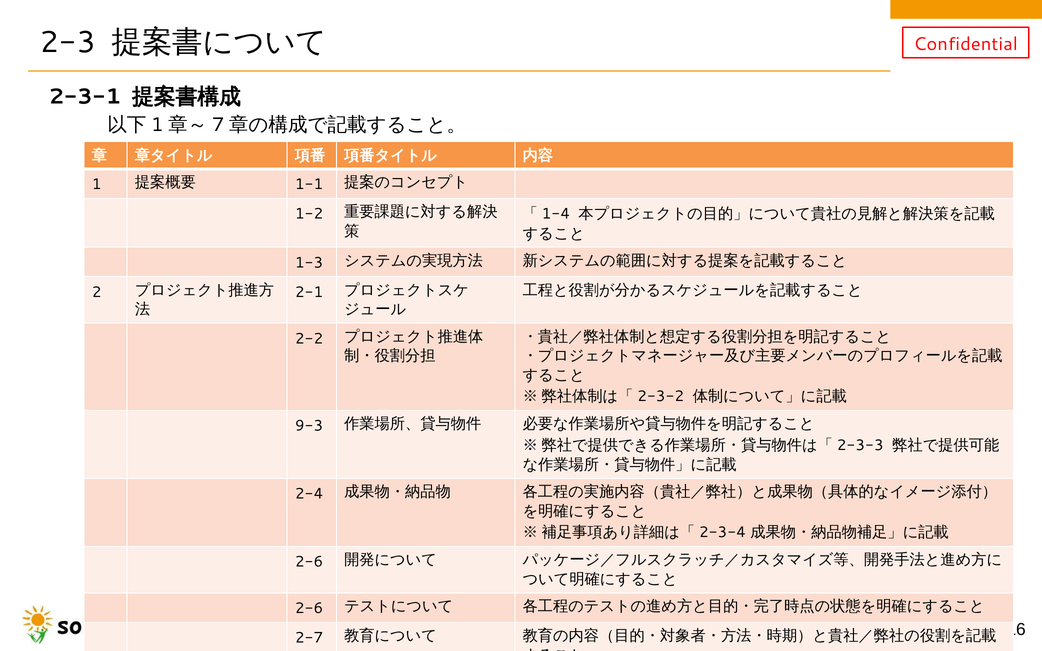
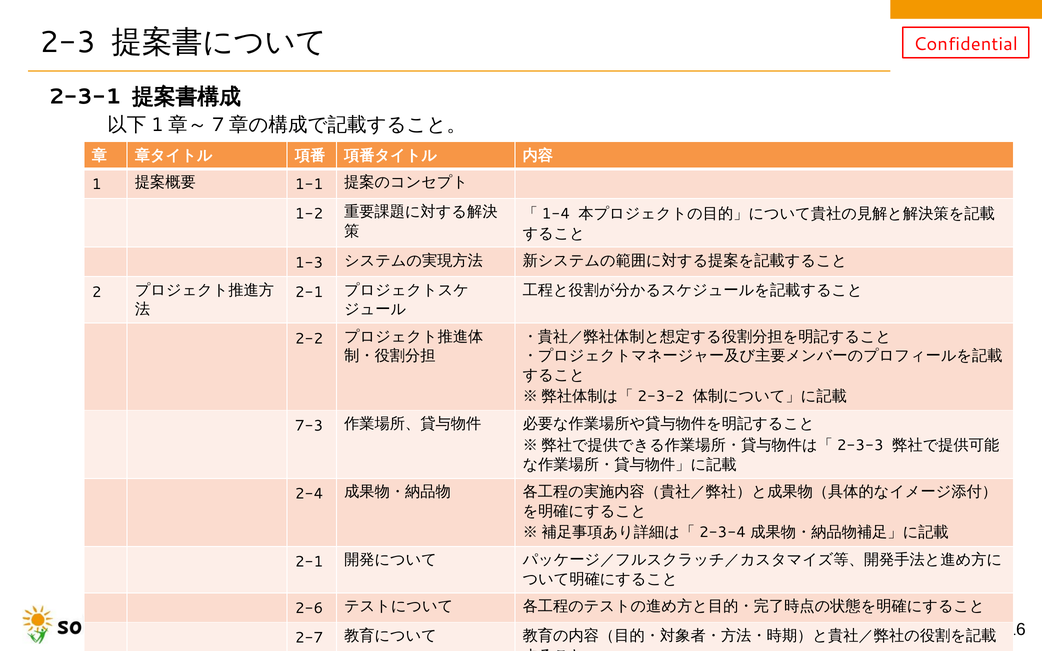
9-3: 9-3 -> 7-3 (309, 426)
2-6: 2-6 -> 2-1 (309, 562)
